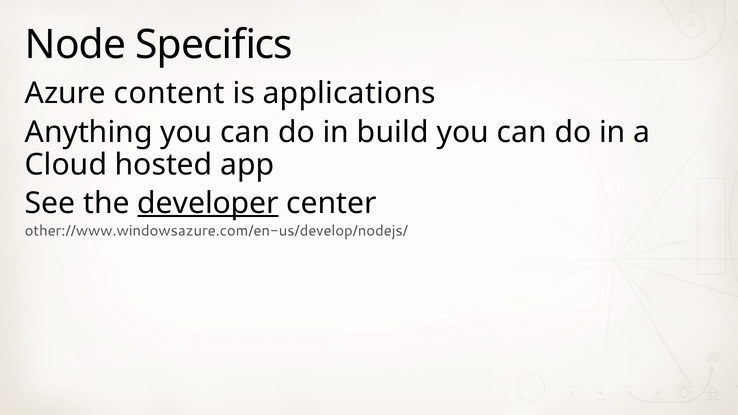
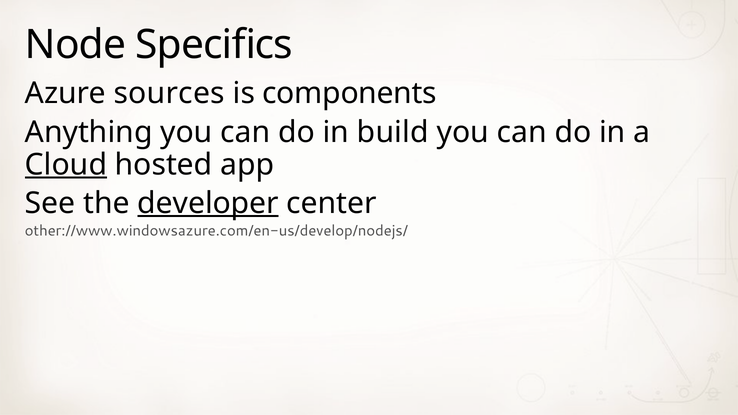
content: content -> sources (169, 93)
applications: applications -> components (350, 93)
Cloud underline: none -> present (66, 165)
